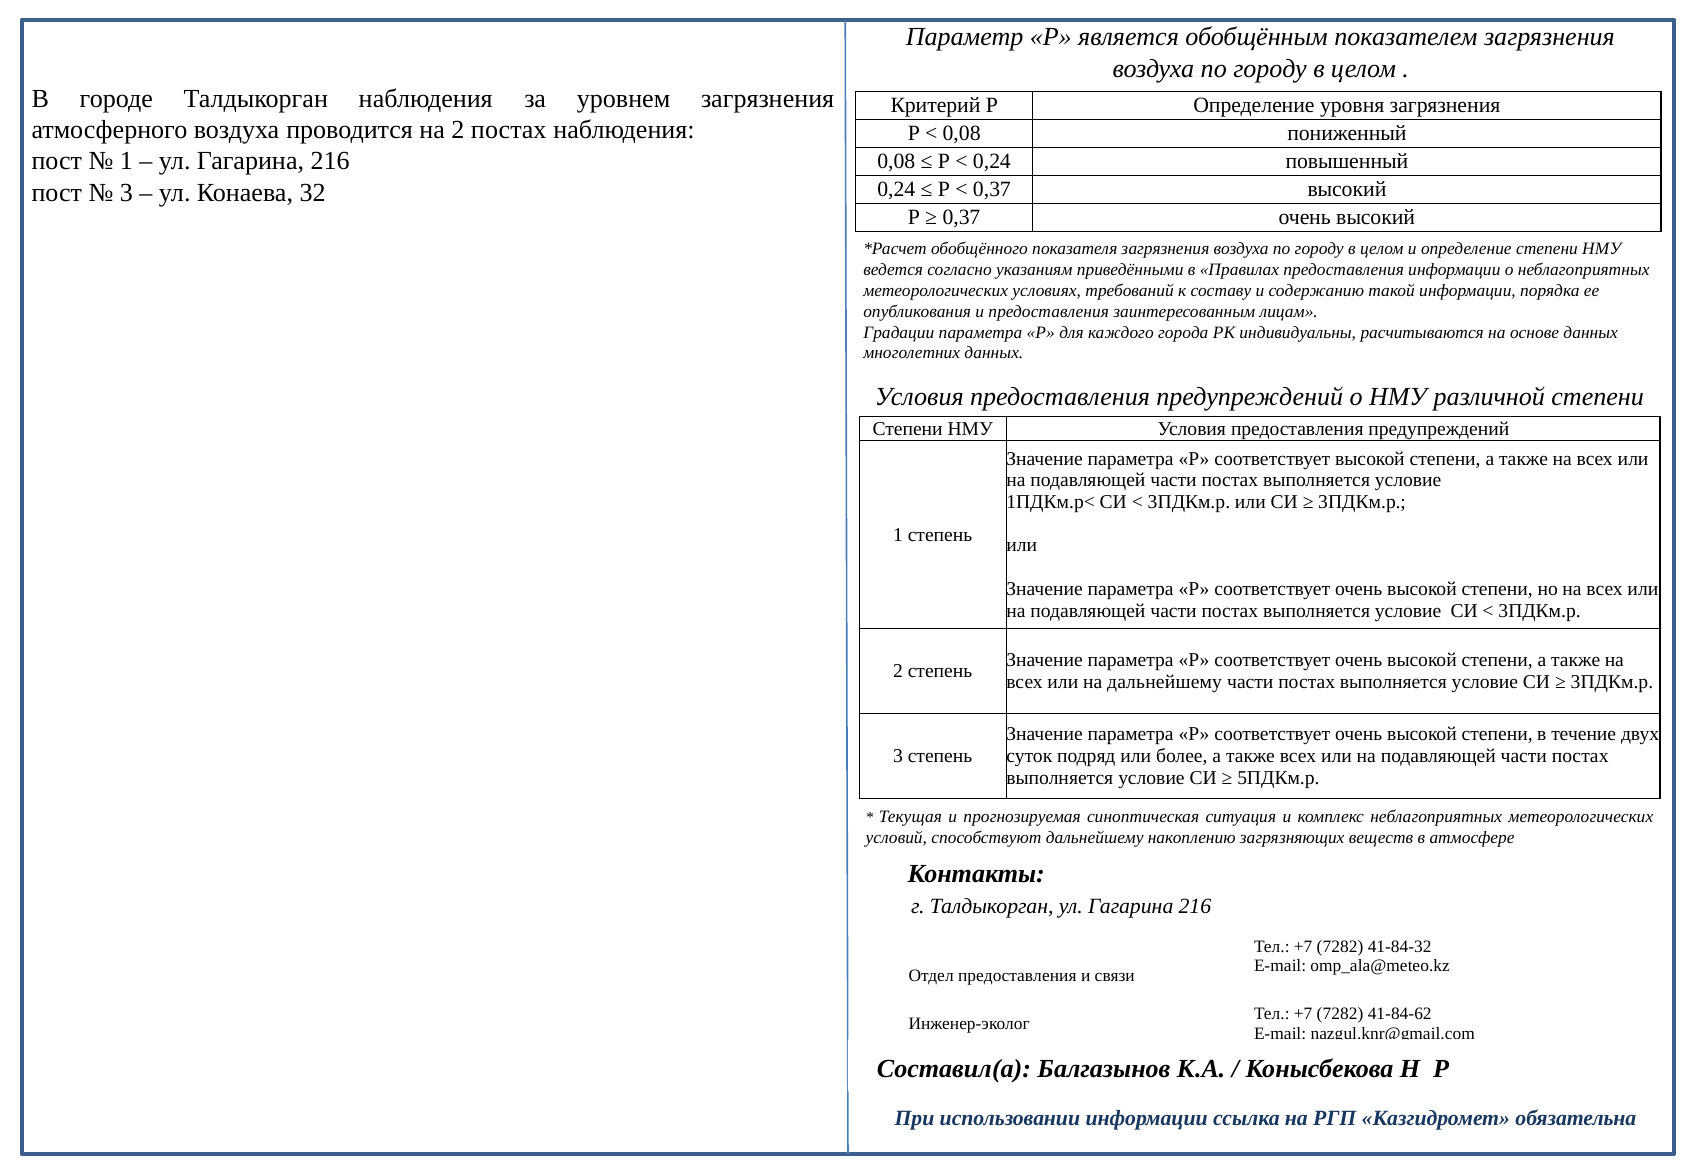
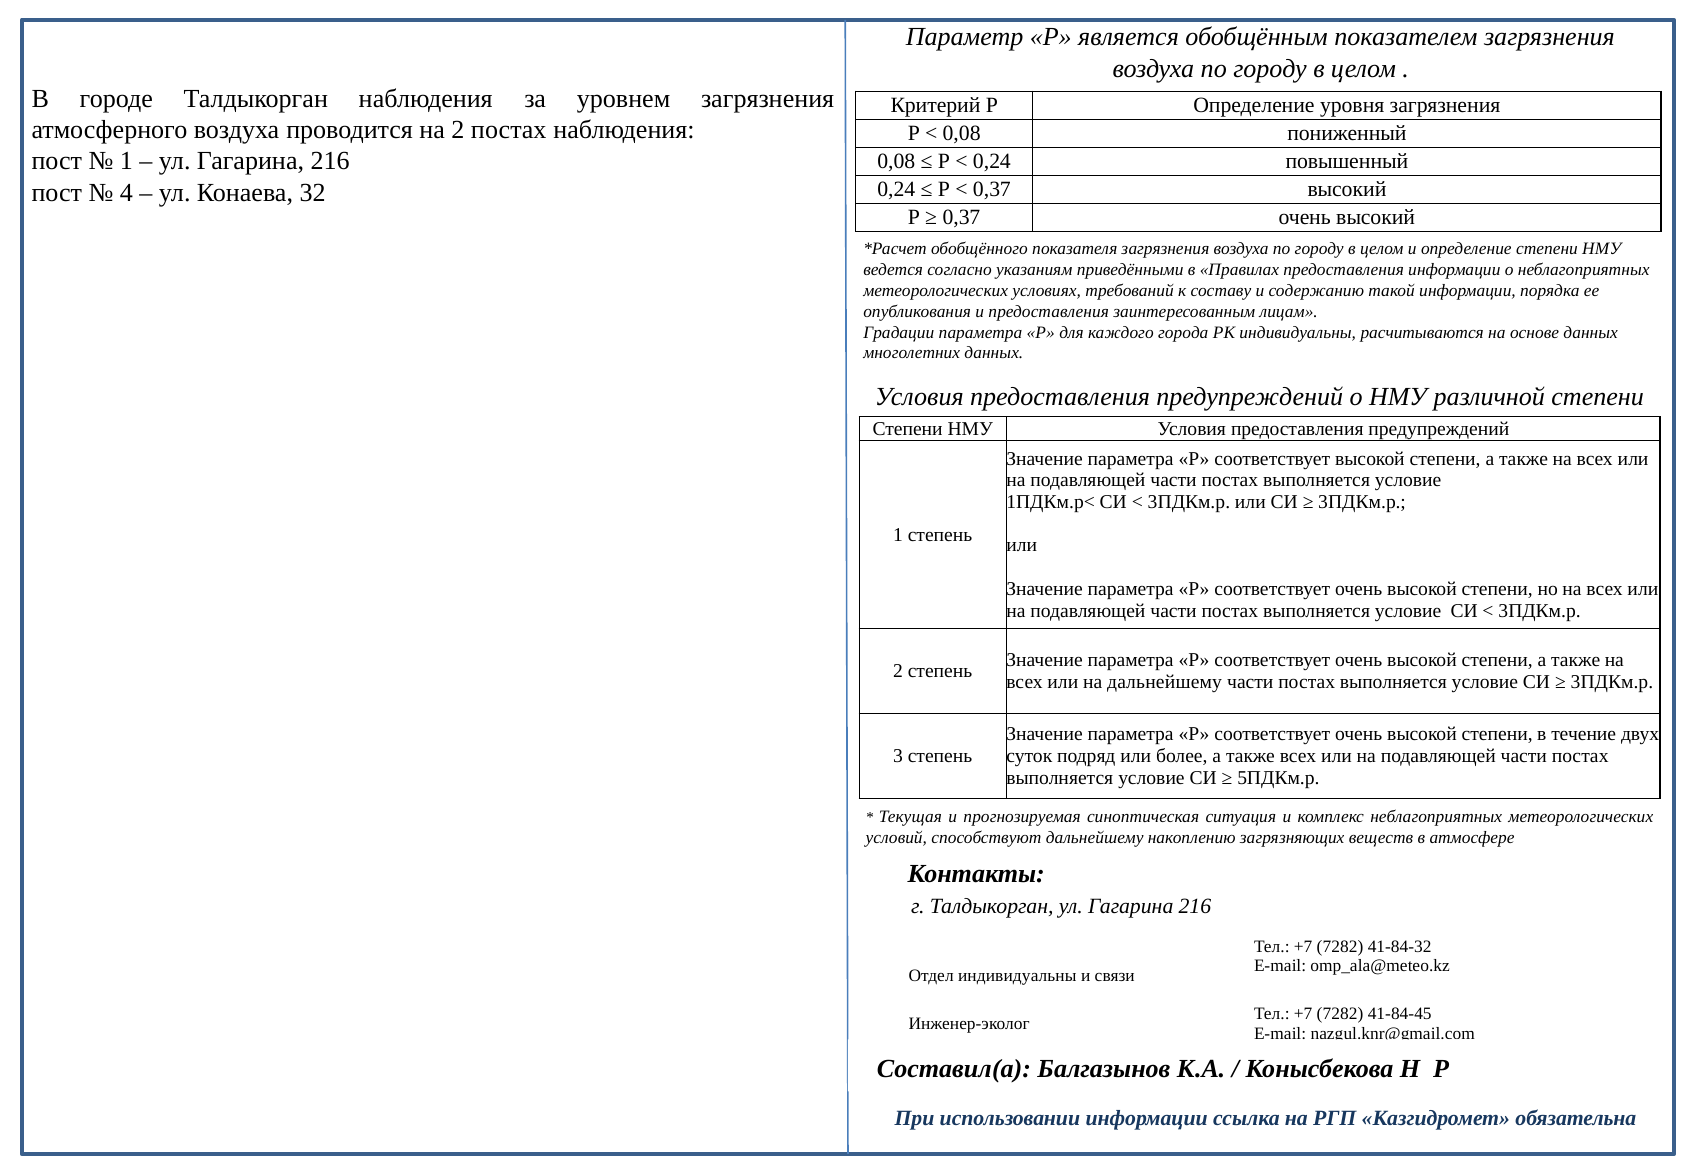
3: 3 -> 4 (126, 192)
Отдел предоставления: предоставления -> индивидуальны (1017, 975)
41-84-62: 41-84-62 -> 41-84-45 (1400, 1014)
